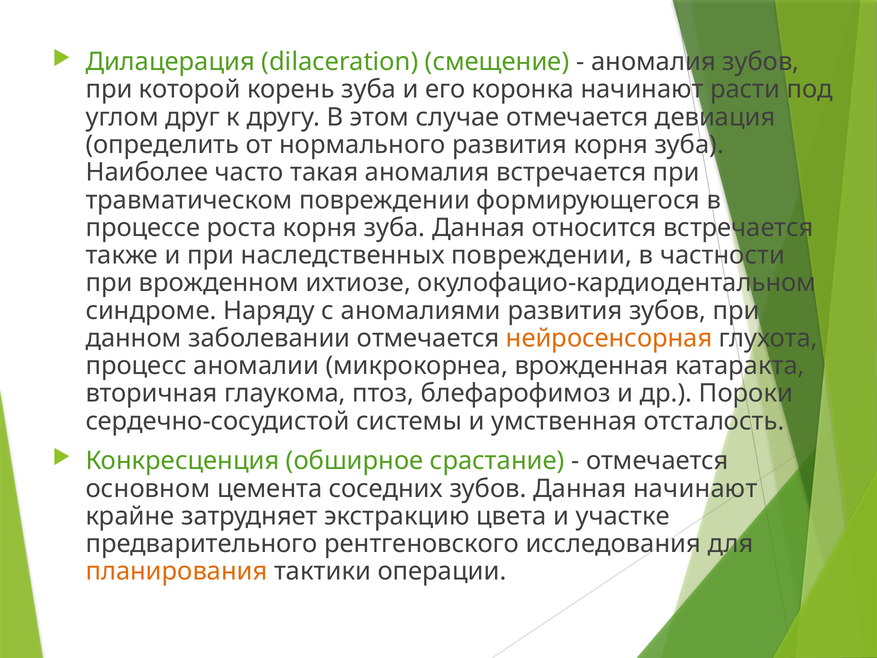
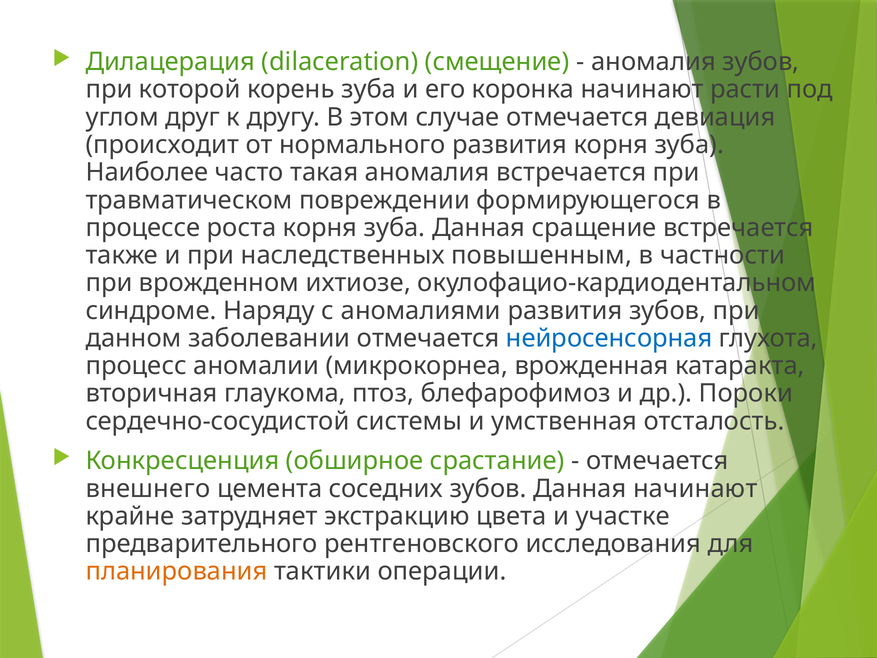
определить: определить -> происходит (162, 145)
относится: относится -> сращение (594, 228)
наследственных повреждении: повреждении -> повышенным (542, 255)
нейросенсорная colour: orange -> blue (609, 338)
основном: основном -> внешнего (148, 488)
